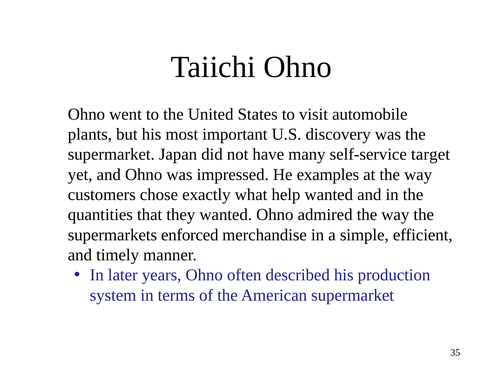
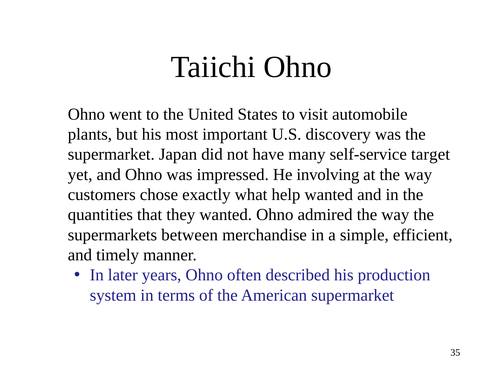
examples: examples -> involving (328, 175)
enforced: enforced -> between (190, 235)
